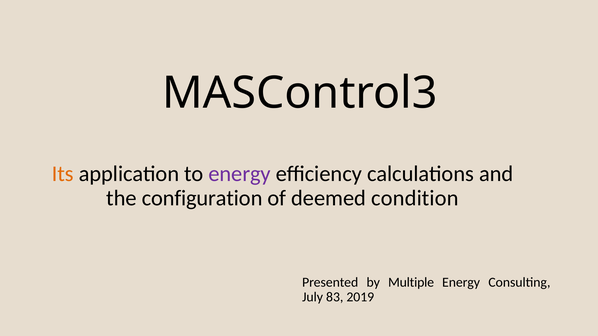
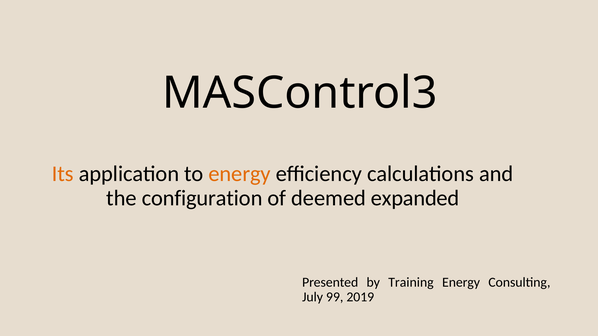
energy colour: purple -> orange (240, 174)
condition: condition -> expanded (415, 198)
Multiple: Multiple -> Training (411, 283)
83: 83 -> 99 (335, 297)
